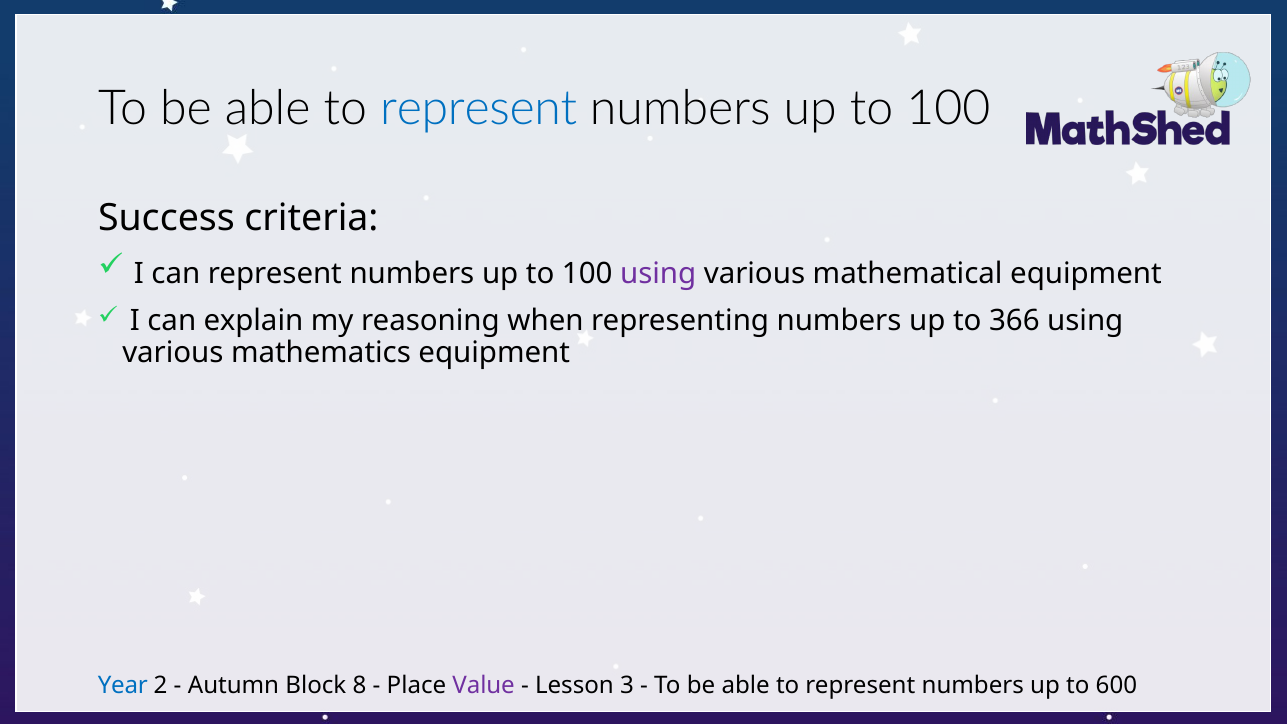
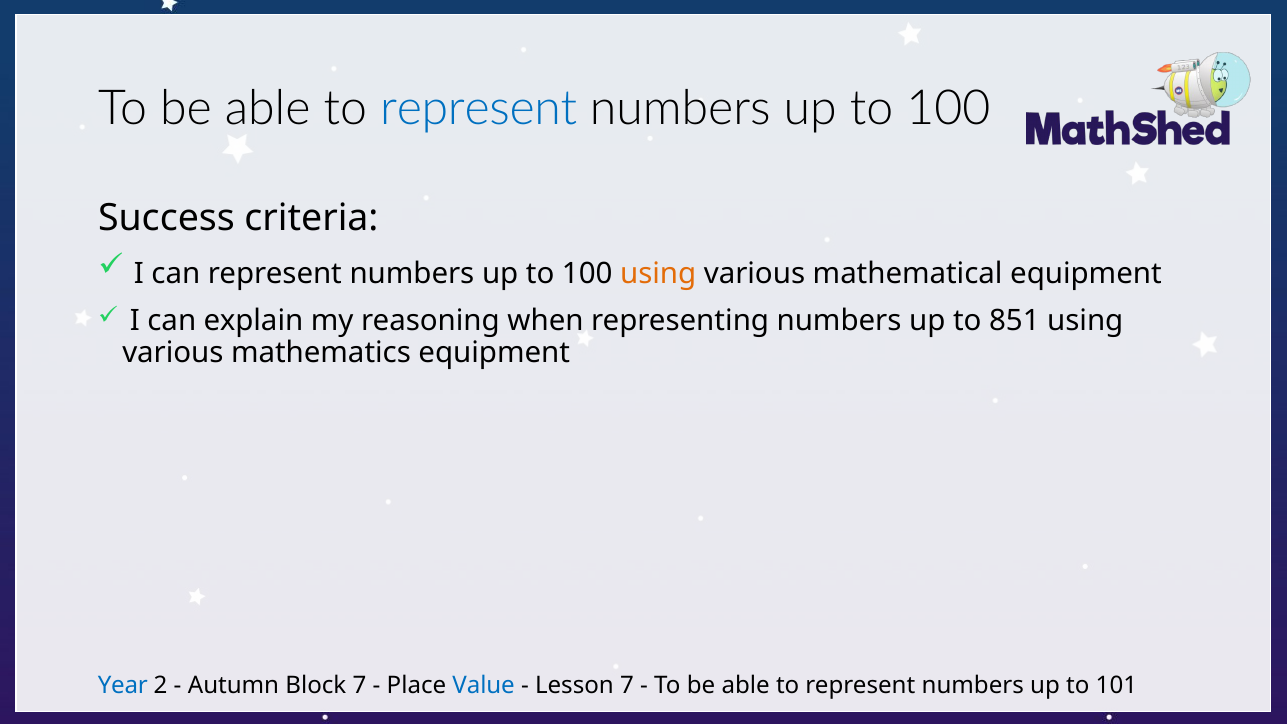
using colour: purple -> orange (658, 274)
366: 366 -> 851 (1014, 321)
Block 8: 8 -> 7 (360, 686)
Value colour: purple -> blue (484, 686)
Lesson 3: 3 -> 7 (627, 686)
600: 600 -> 101 (1116, 686)
